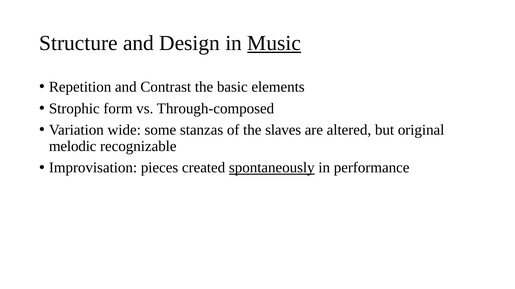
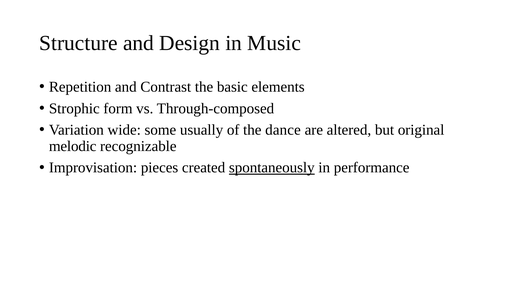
Music underline: present -> none (274, 43)
stanzas: stanzas -> usually (202, 130)
slaves: slaves -> dance (283, 130)
